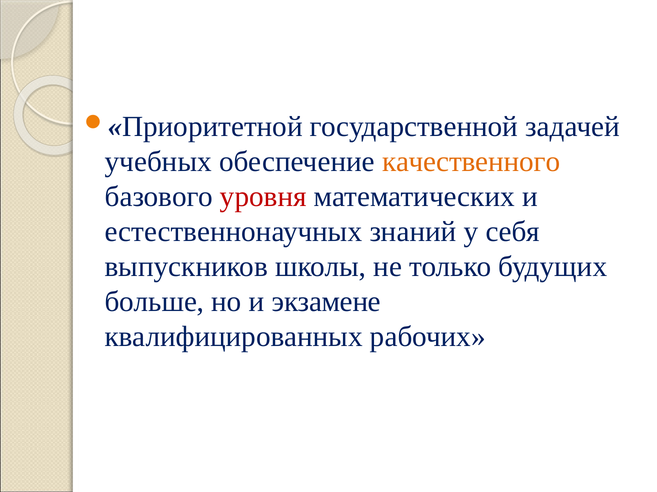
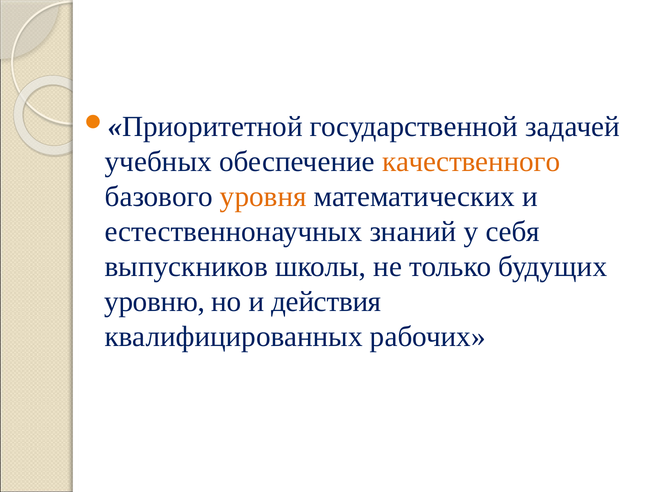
уровня colour: red -> orange (263, 197)
больше: больше -> уровню (155, 302)
экзамене: экзамене -> действия (326, 302)
